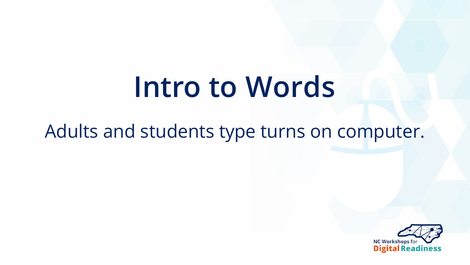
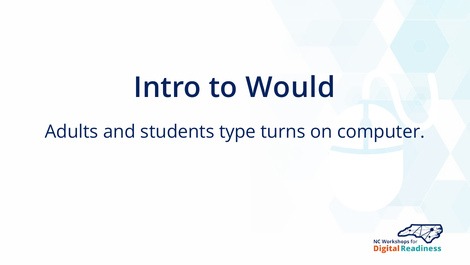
Words: Words -> Would (290, 87)
